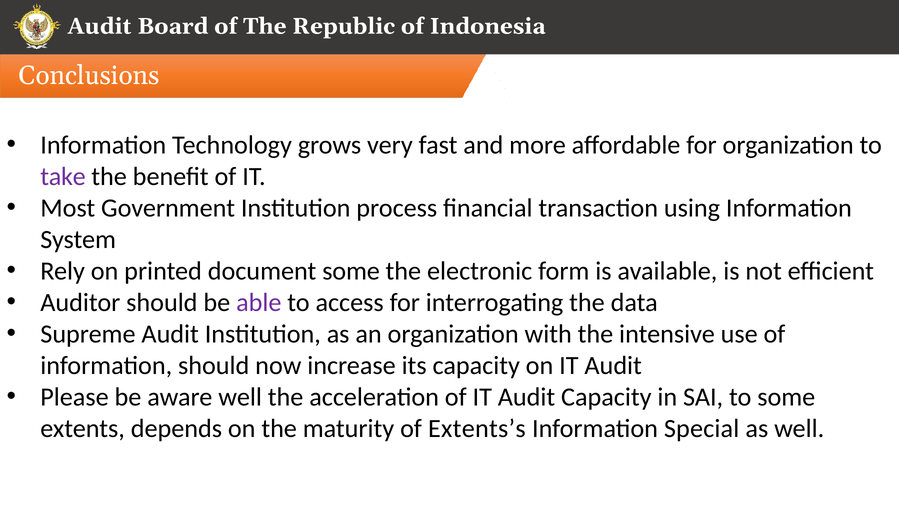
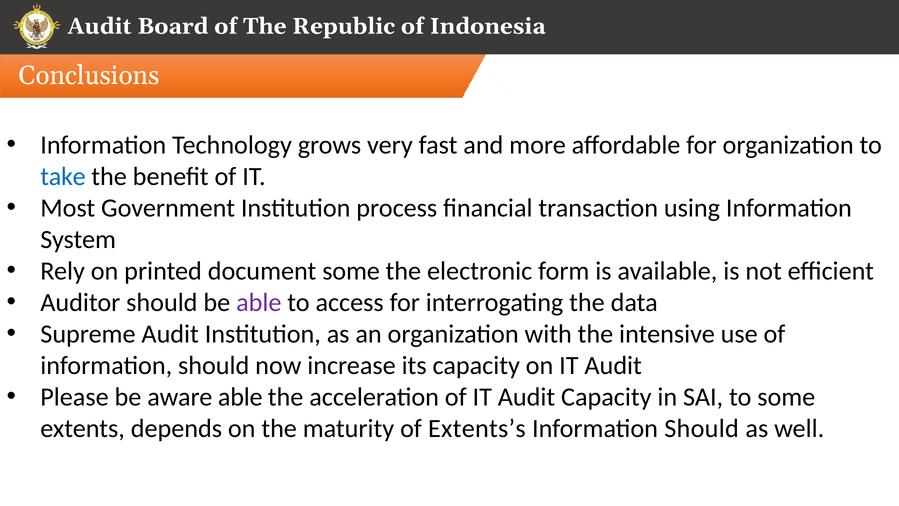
take colour: purple -> blue (63, 176)
aware well: well -> able (240, 397)
Special: Special -> Should (702, 428)
